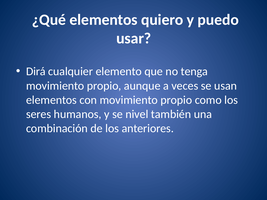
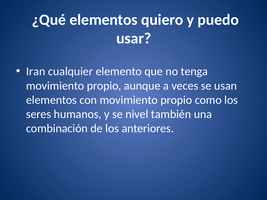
Dirá: Dirá -> Iran (36, 72)
